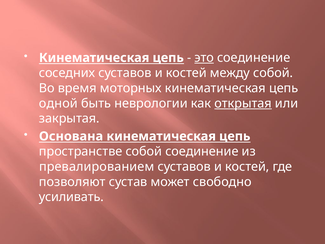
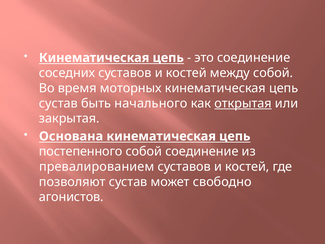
это underline: present -> none (204, 58)
одной: одной -> сустав (58, 103)
неврологии: неврологии -> начального (151, 103)
пространстве: пространстве -> постепенного (81, 151)
усиливать: усиливать -> агонистов (71, 197)
